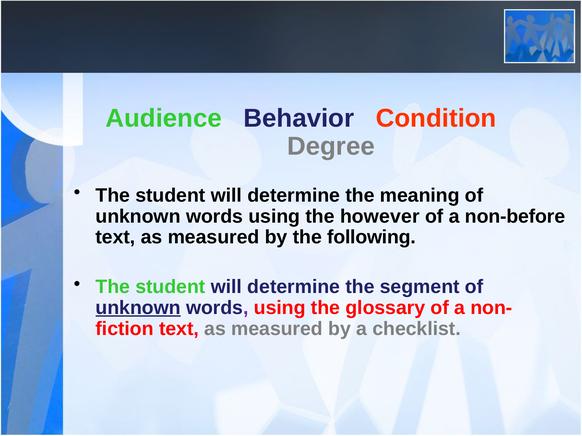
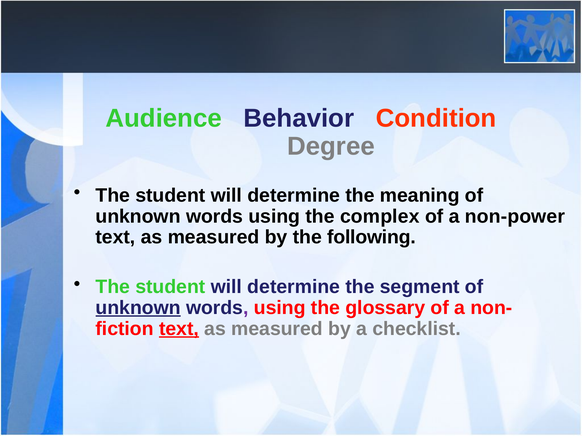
however: however -> complex (380, 217)
non-before: non-before -> non-power (515, 217)
text underline: none -> present (179, 329)
